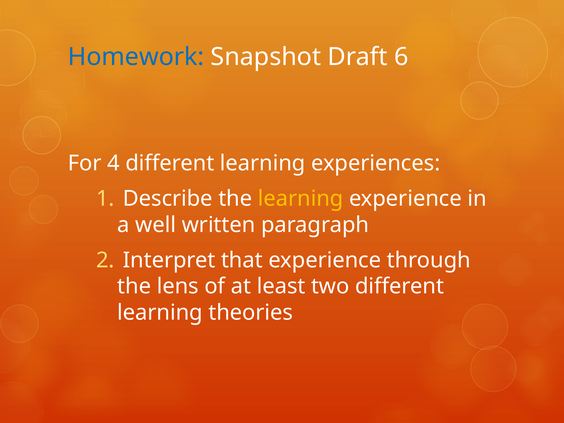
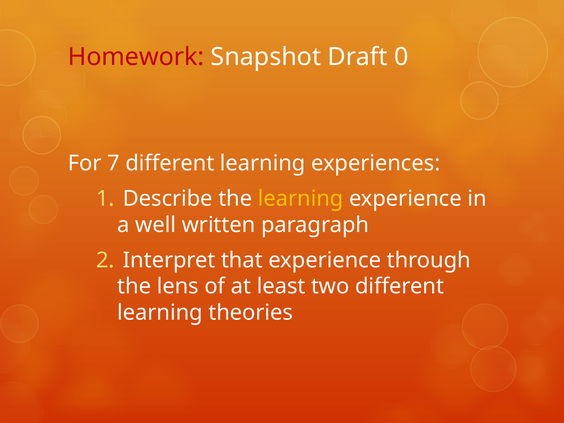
Homework colour: blue -> red (136, 57)
6: 6 -> 0 (401, 57)
4: 4 -> 7 (113, 163)
